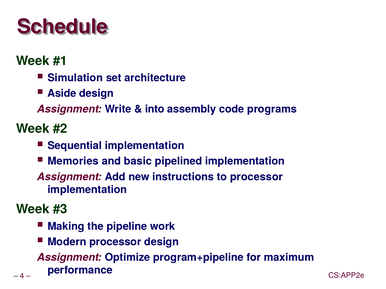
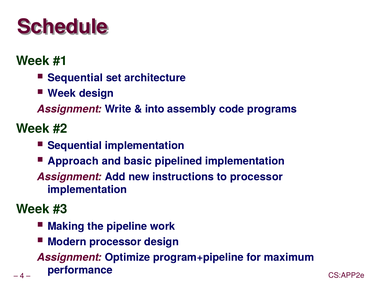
Simulation: Simulation -> Sequential (75, 78)
Aside: Aside -> Week (62, 94)
Memories: Memories -> Approach (73, 161)
